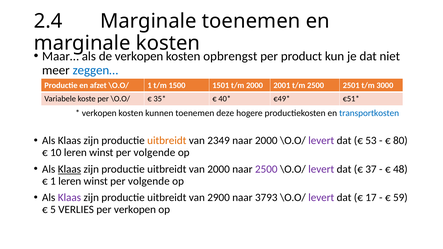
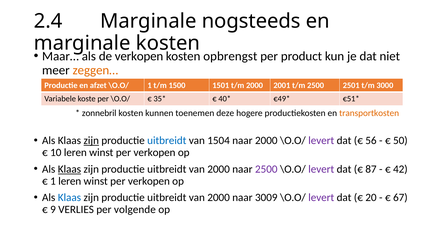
Marginale toenemen: toenemen -> nogsteeds (251, 21)
zeggen… colour: blue -> orange (95, 70)
verkopen: verkopen -> zonnebril (99, 113)
transportkosten colour: blue -> orange (369, 113)
zijn underline: none -> present (91, 141)
uitbreidt colour: orange -> blue (167, 141)
2349: 2349 -> 1504 (219, 141)
53: 53 -> 56 (371, 141)
80: 80 -> 50 (400, 141)
volgende: volgende -> verkopen (155, 153)
37: 37 -> 87 (371, 169)
48: 48 -> 42 (400, 169)
volgende: volgende -> verkopen (149, 181)
Klaas colour: purple -> blue (69, 198)
2900: 2900 -> 2000 (219, 198)
3793: 3793 -> 3009 (266, 198)
17: 17 -> 20 (371, 198)
59: 59 -> 67 (400, 198)
5: 5 -> 9 (53, 210)
per verkopen: verkopen -> volgende (135, 210)
